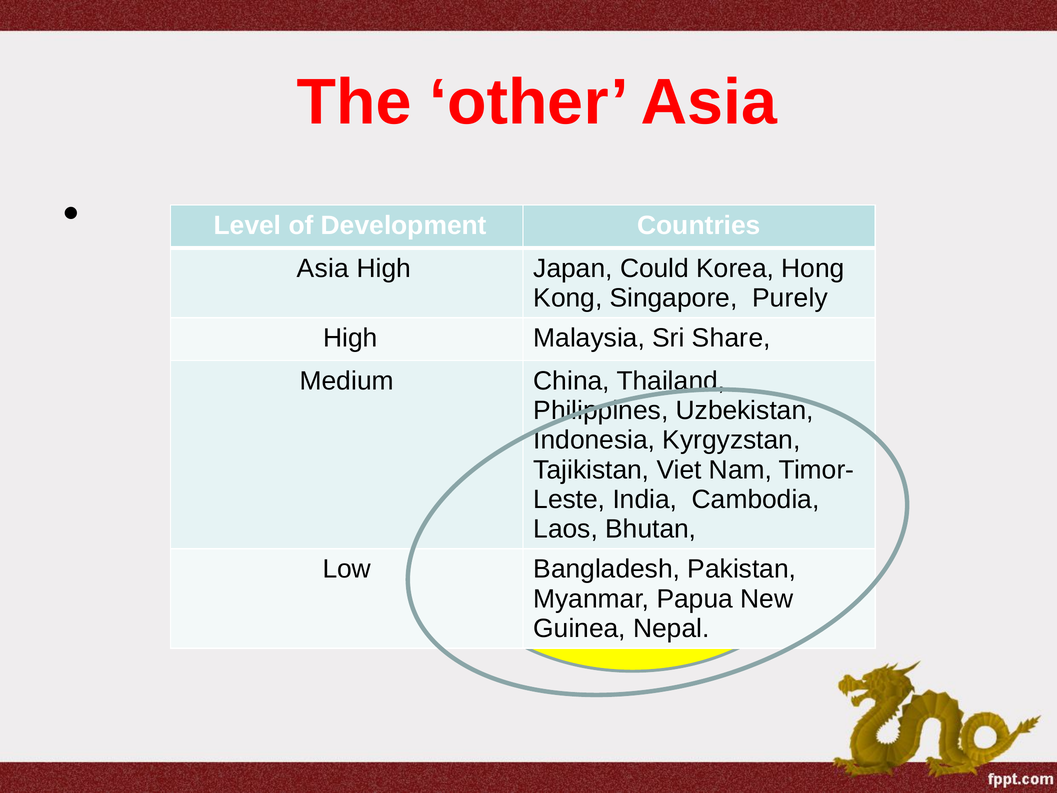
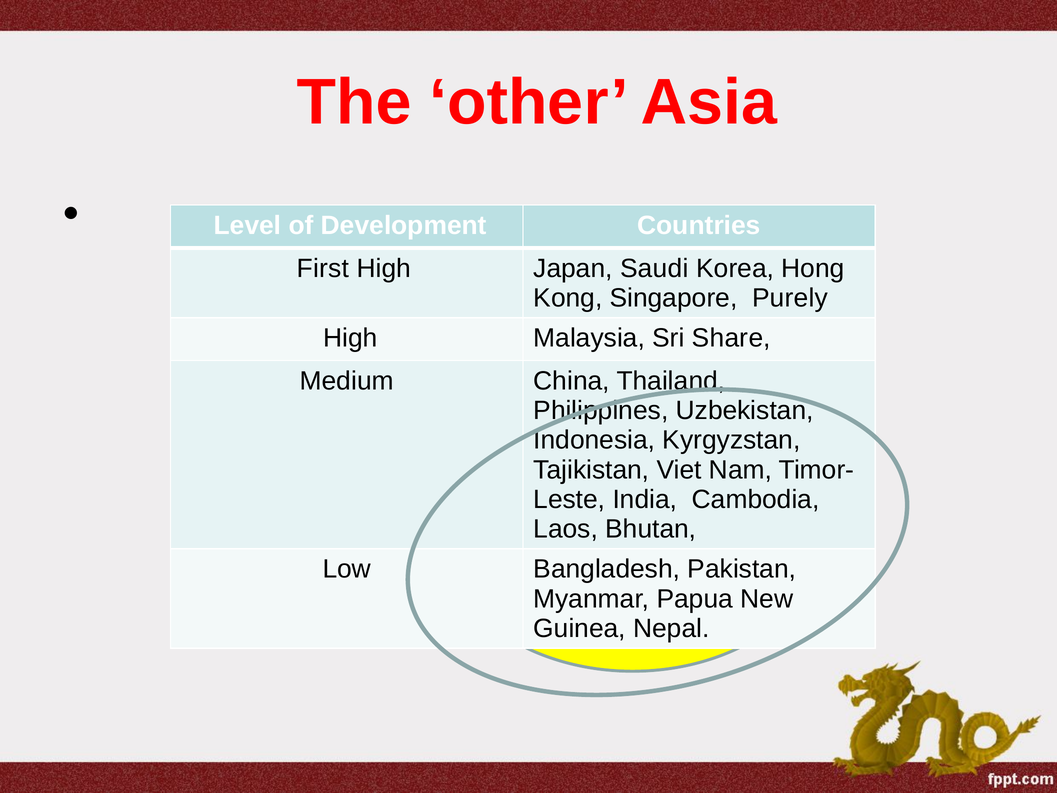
Asia: Asia -> First (323, 268)
Could: Could -> Saudi (654, 268)
